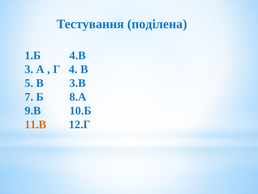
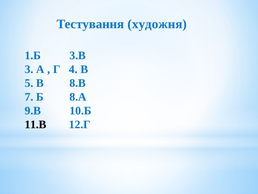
поділена: поділена -> художня (157, 24)
4.В: 4.В -> 3.В (78, 55)
3.В: 3.В -> 8.В (78, 83)
11.В colour: orange -> black (35, 124)
